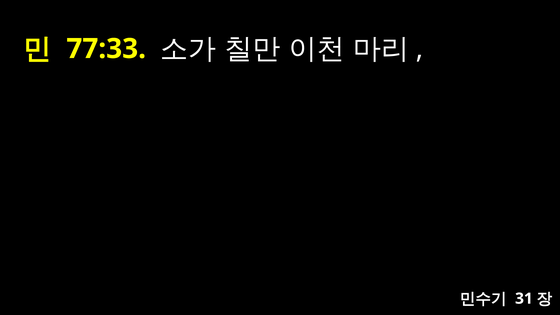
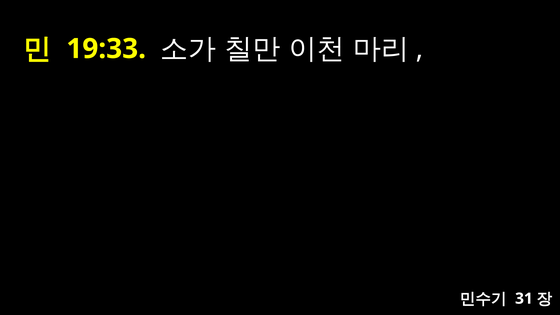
77:33: 77:33 -> 19:33 (106, 49)
